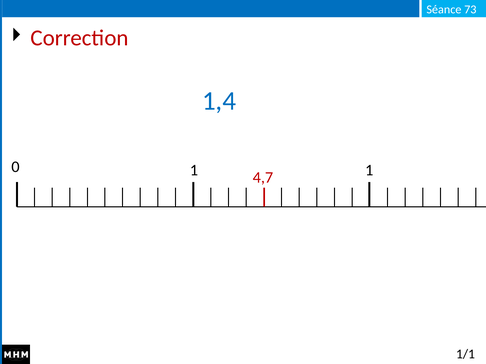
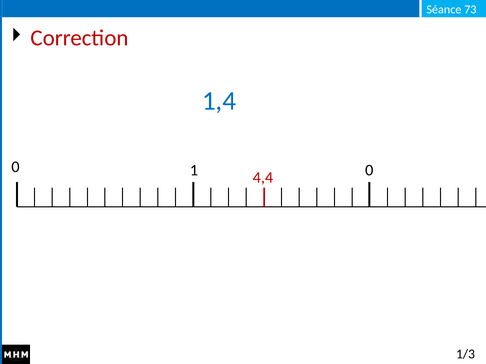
0 1: 1 -> 0 (369, 170)
4,7: 4,7 -> 4,4 (263, 178)
1/1: 1/1 -> 1/3 (466, 355)
